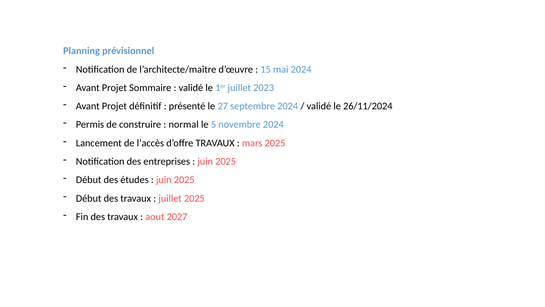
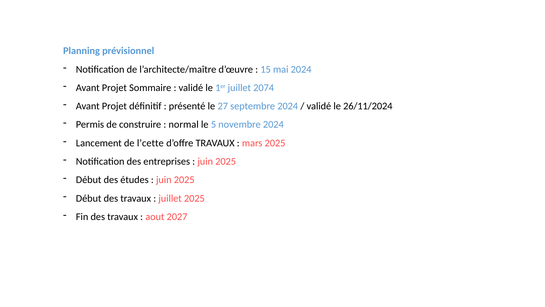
2023: 2023 -> 2074 (264, 88)
l’accès: l’accès -> l’cette (150, 143)
